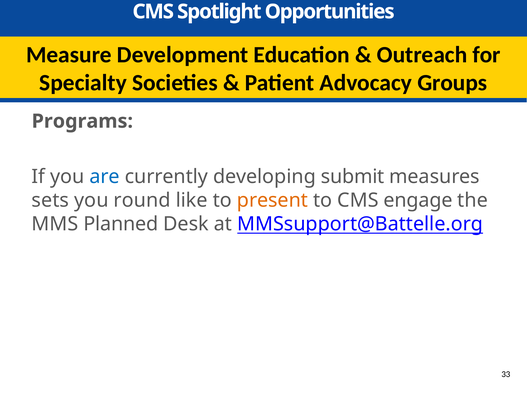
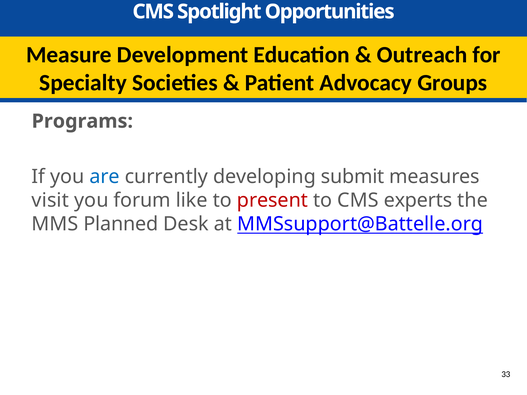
sets: sets -> visit (50, 200)
round: round -> forum (142, 200)
present colour: orange -> red (273, 200)
engage: engage -> experts (418, 200)
